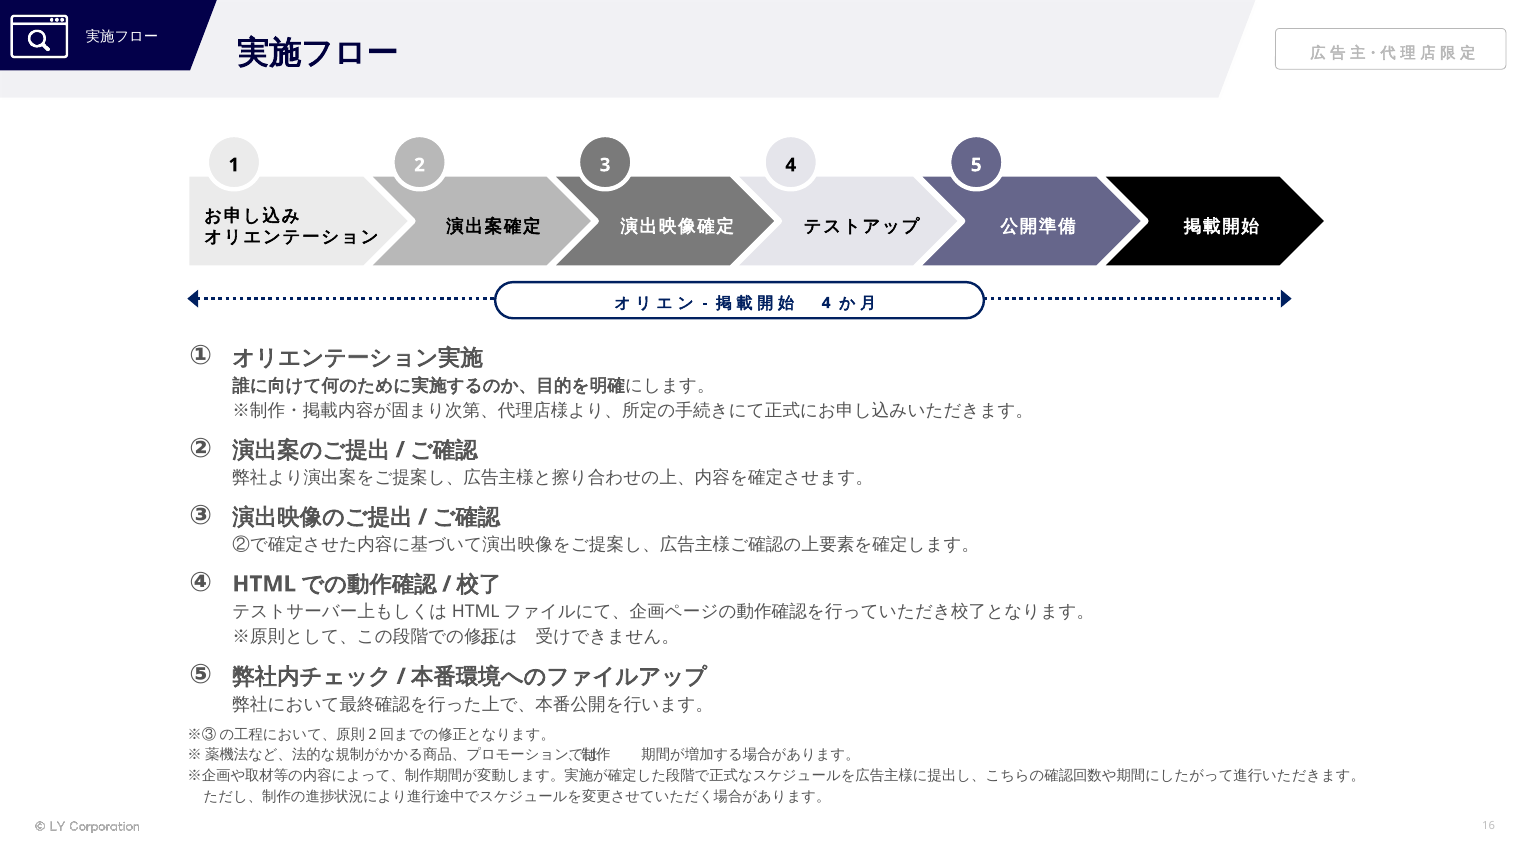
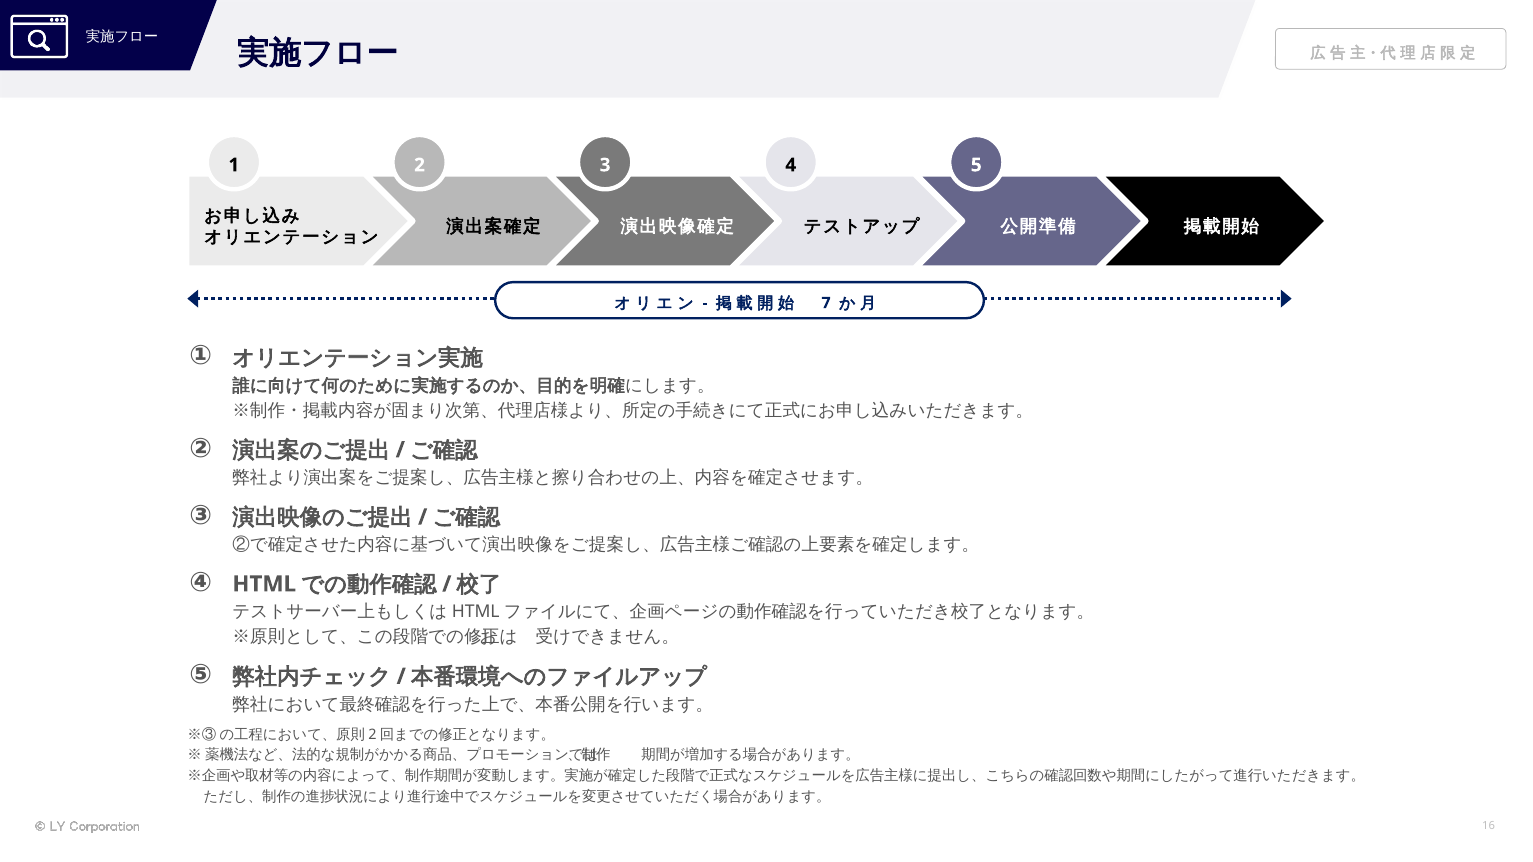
4: 4 -> 7 (826, 303)
